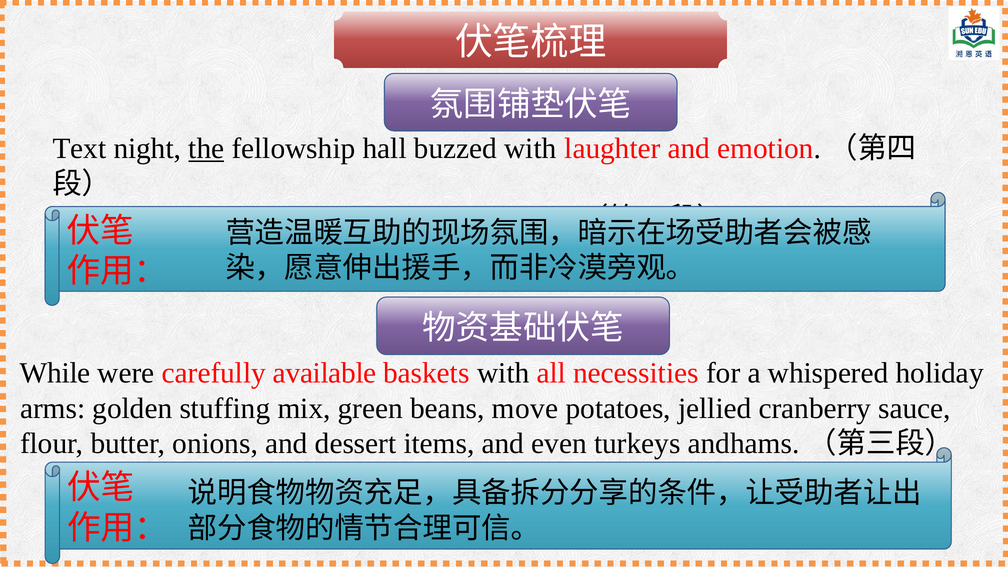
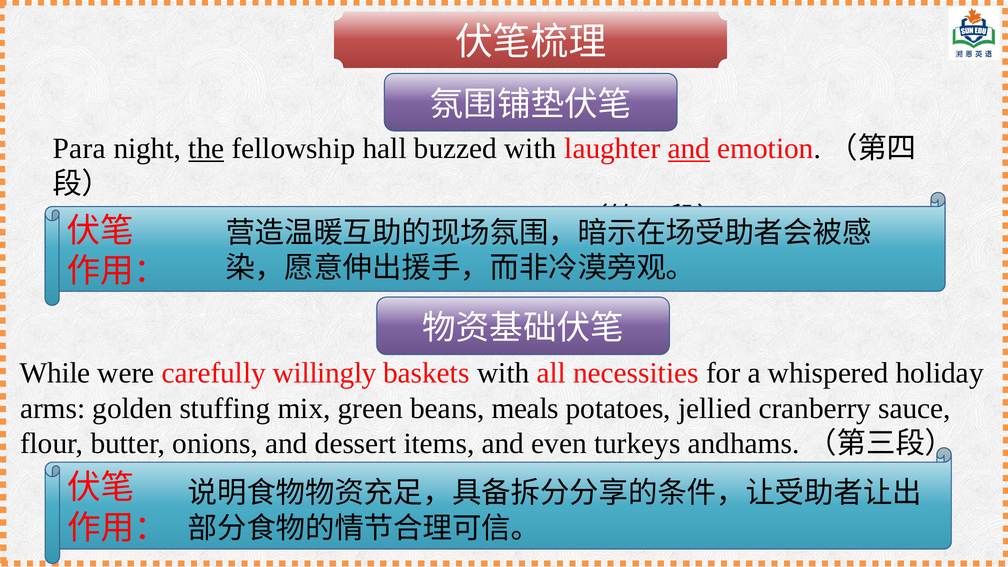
Text: Text -> Para (79, 149)
and underline: none -> present (689, 149)
available: available -> willingly (325, 373)
move: move -> meals (525, 408)
